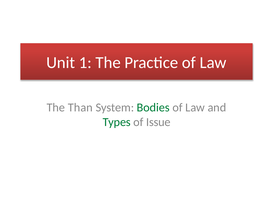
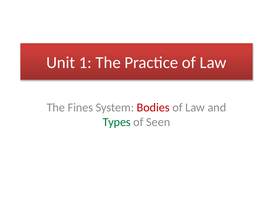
Than: Than -> Fines (80, 107)
Bodies colour: green -> red (153, 107)
Issue: Issue -> Seen (158, 122)
